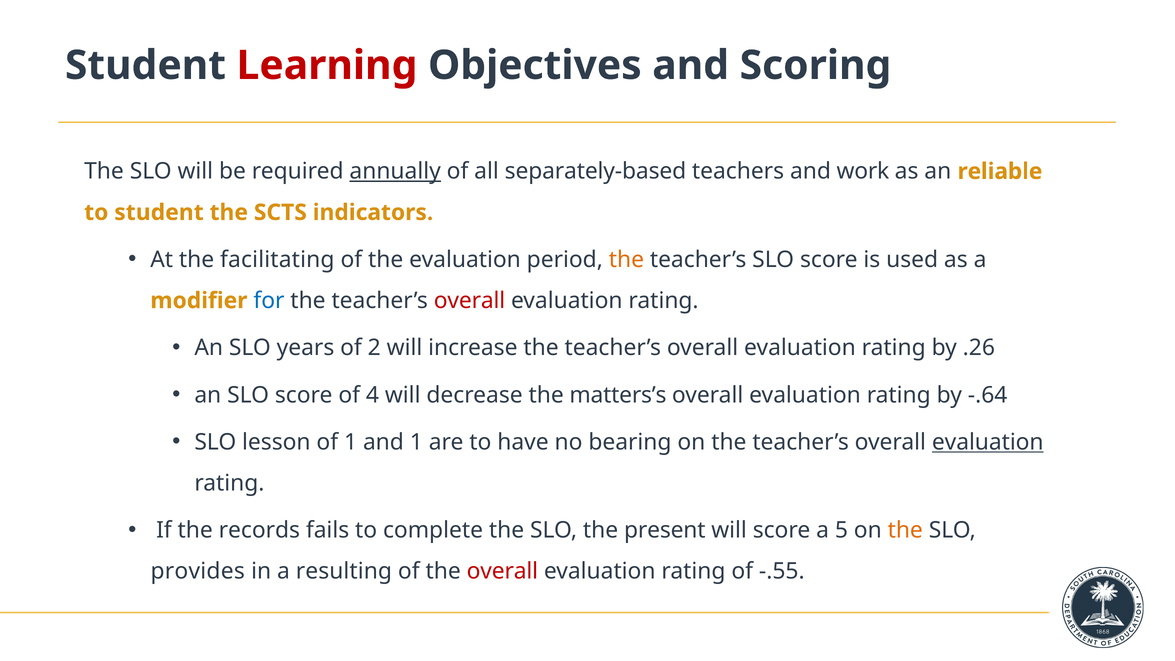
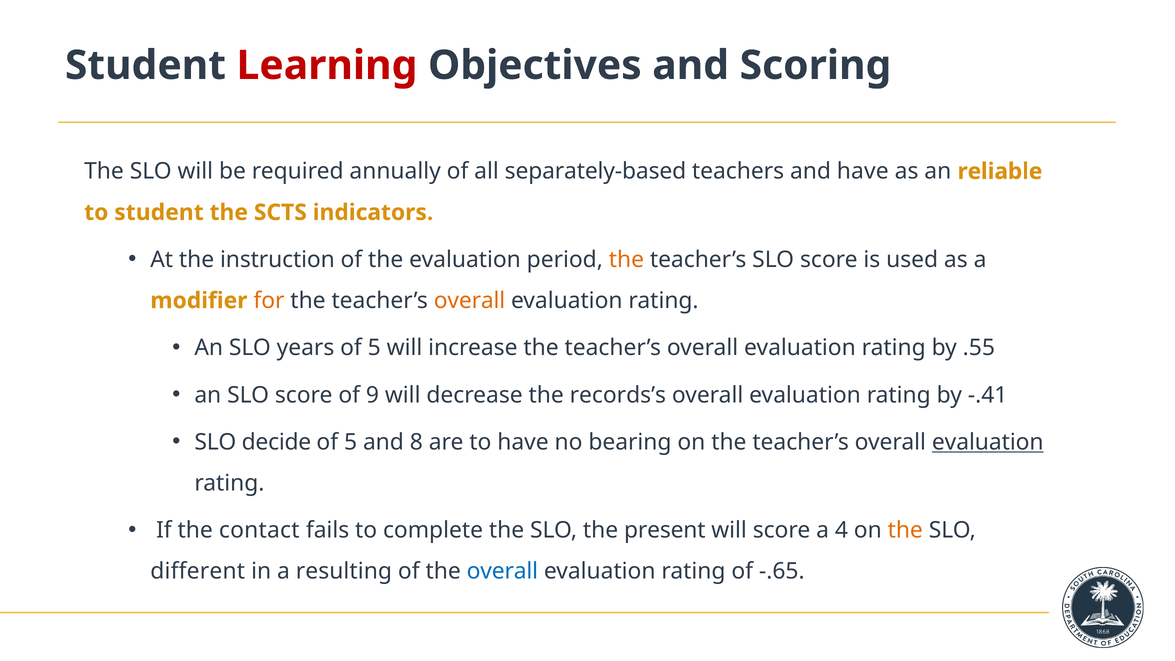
annually underline: present -> none (395, 171)
and work: work -> have (863, 171)
facilitating: facilitating -> instruction (277, 260)
for colour: blue -> orange (269, 301)
overall colour: red -> orange (470, 301)
2: 2 -> 5 (374, 348)
.26: .26 -> .55 (979, 348)
4: 4 -> 9 (372, 395)
matters’s: matters’s -> records’s (618, 395)
-.64: -.64 -> -.41 (988, 395)
lesson: lesson -> decide (276, 442)
1: 1 -> 5 (351, 442)
and 1: 1 -> 8 (416, 442)
records: records -> contact (259, 530)
5: 5 -> 4 (841, 530)
provides: provides -> different (198, 571)
overall colour: red -> blue (502, 571)
-.55: -.55 -> -.65 (782, 571)
